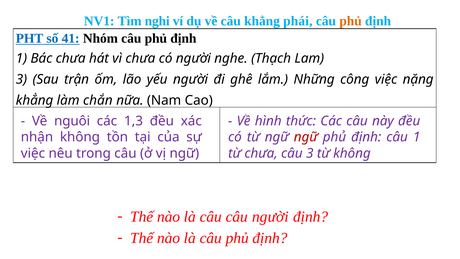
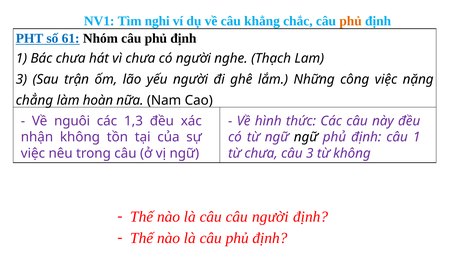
phái: phái -> chắc (298, 21)
41: 41 -> 61 (71, 38)
khẳng: khẳng -> chẳng (35, 100)
chắn: chắn -> hoàn (98, 100)
ngữ colour: red -> black (306, 137)
